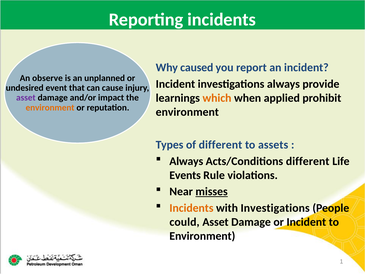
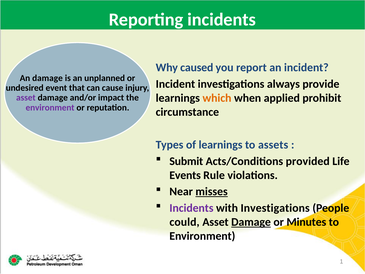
An observe: observe -> damage (47, 78)
environment colour: orange -> purple (50, 107)
environment: environment -> circumstance (187, 112)
of different: different -> learnings (221, 145)
Always: Always -> Submit (186, 161)
Acts/Conditions different: different -> provided (308, 161)
Incidents colour: orange -> purple (191, 208)
Damage underline: none -> present (251, 222)
or Incident: Incident -> Minutes (306, 222)
